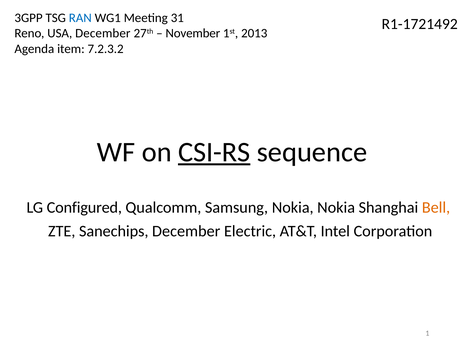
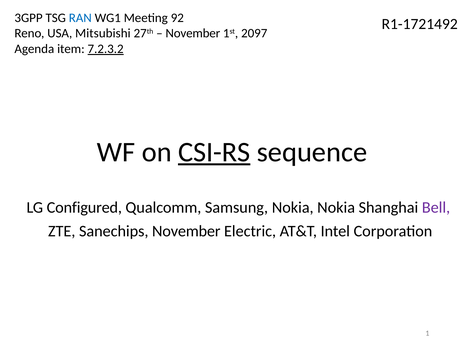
31: 31 -> 92 (177, 18)
USA December: December -> Mitsubishi (103, 33)
2013: 2013 -> 2097 (254, 33)
7.2.3.2 underline: none -> present (106, 49)
Bell colour: orange -> purple (436, 208)
Sanechips December: December -> November (186, 232)
